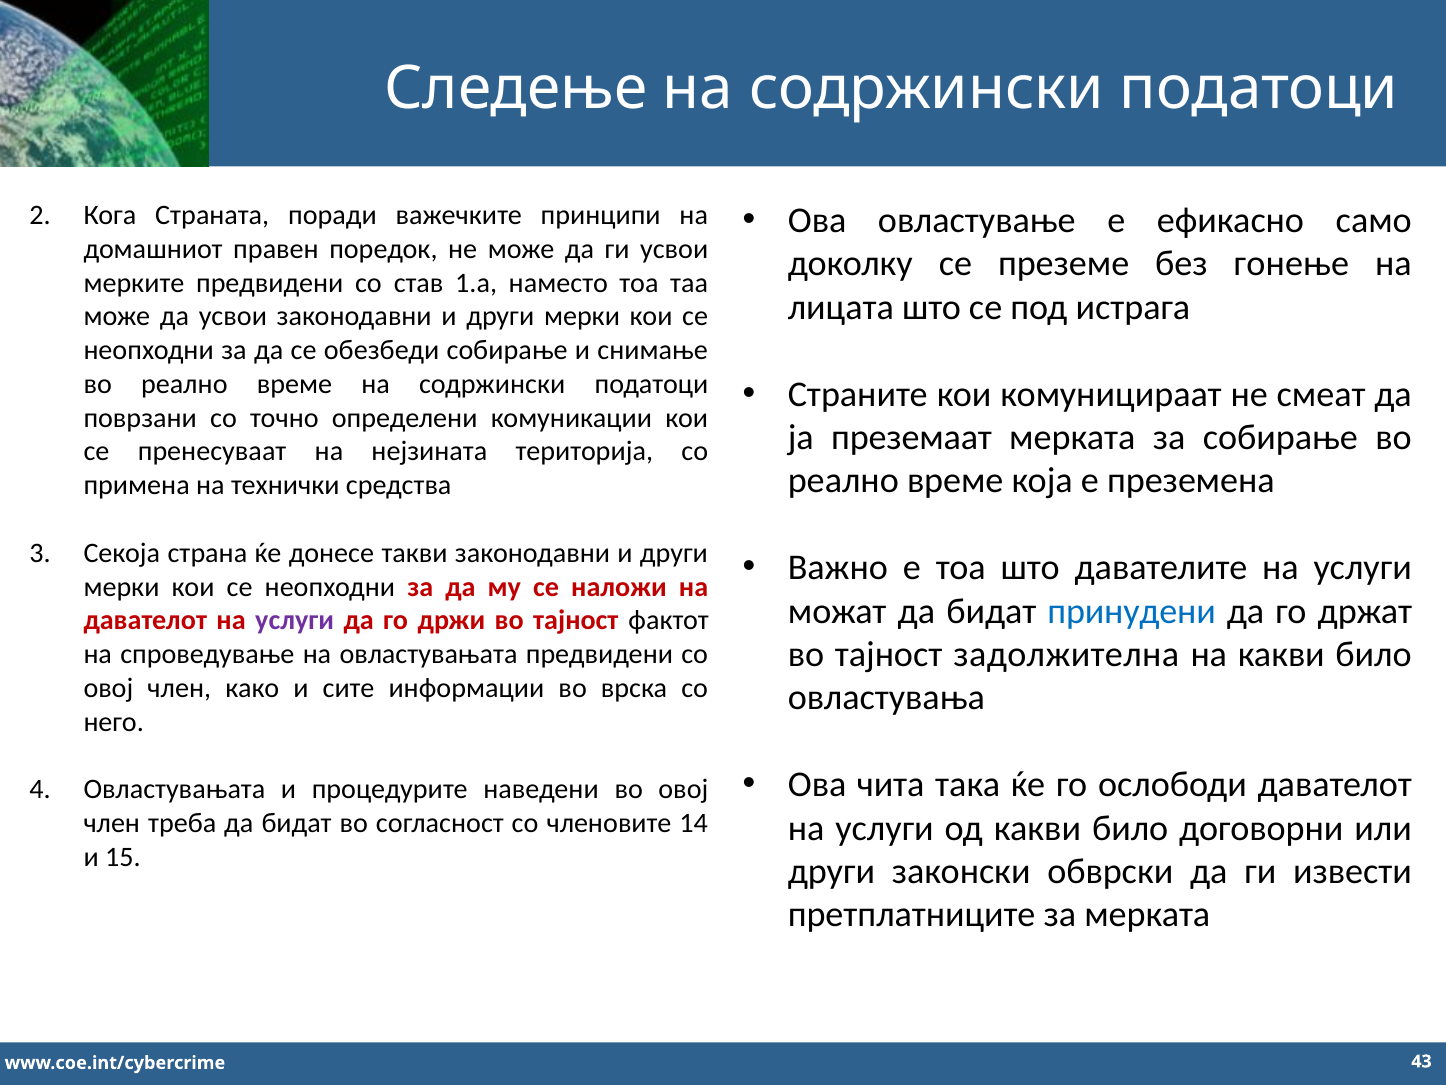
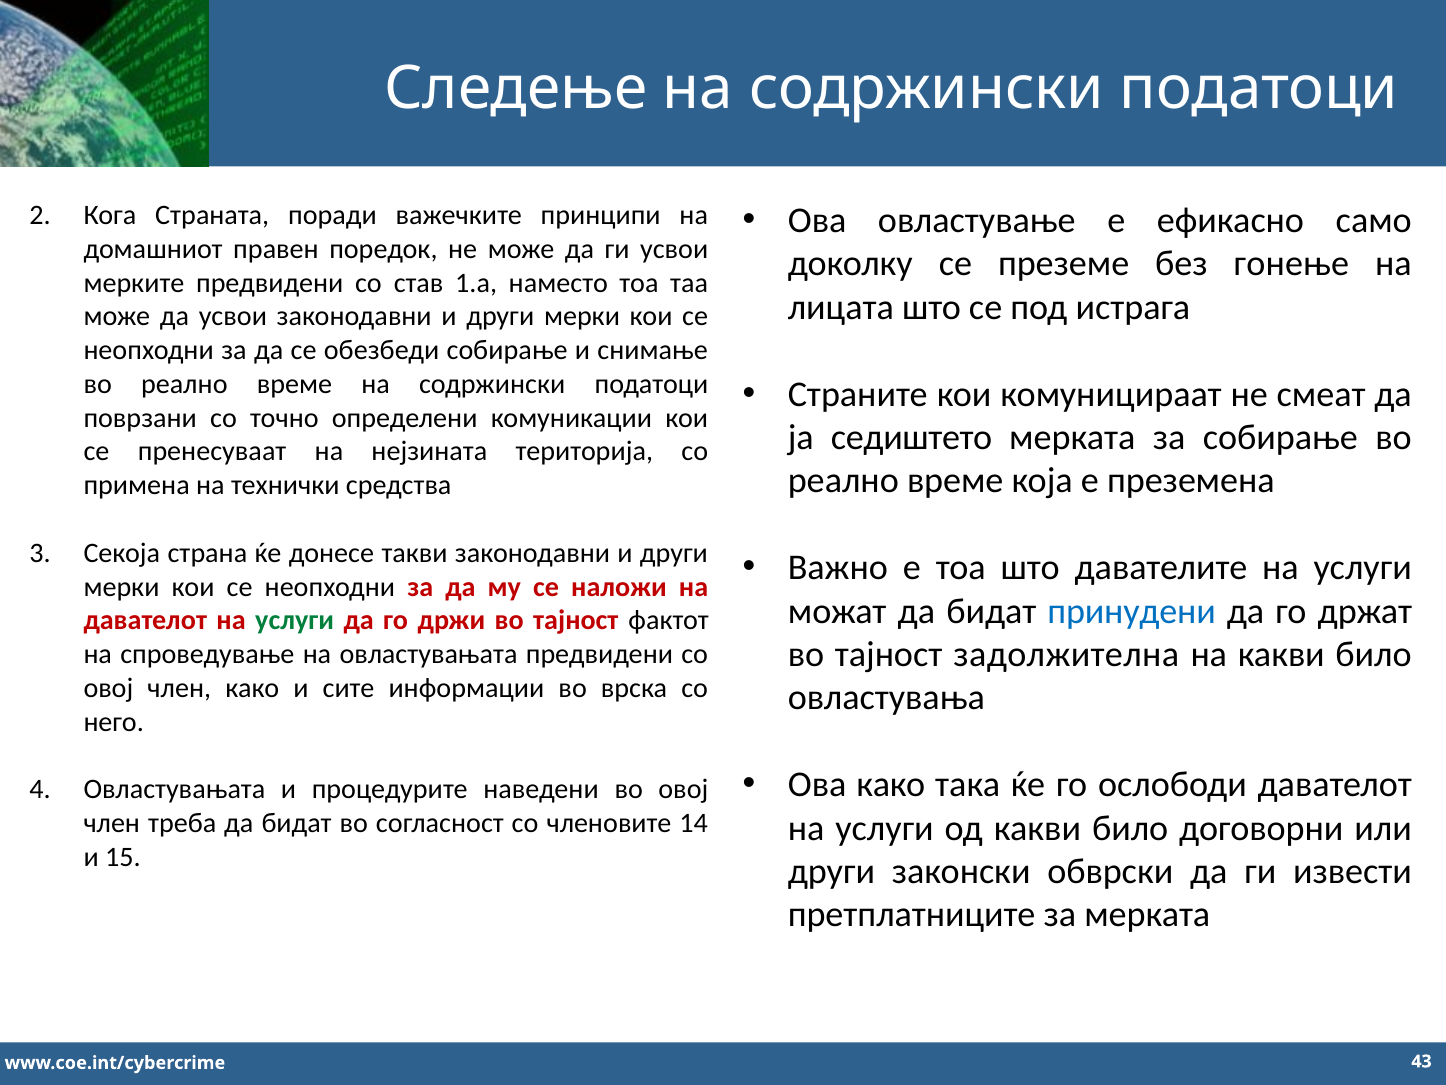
преземаат: преземаат -> седиштето (912, 437)
услуги colour: purple -> green (295, 620)
Ова чита: чита -> како (891, 784)
